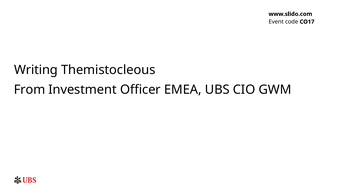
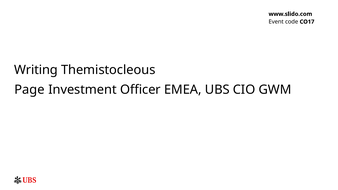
From: From -> Page (29, 90)
